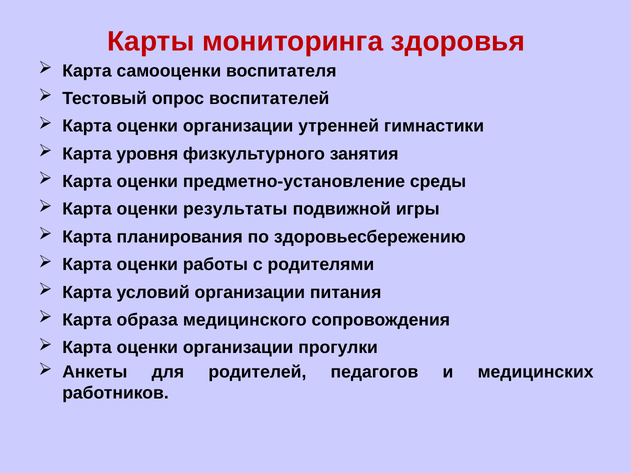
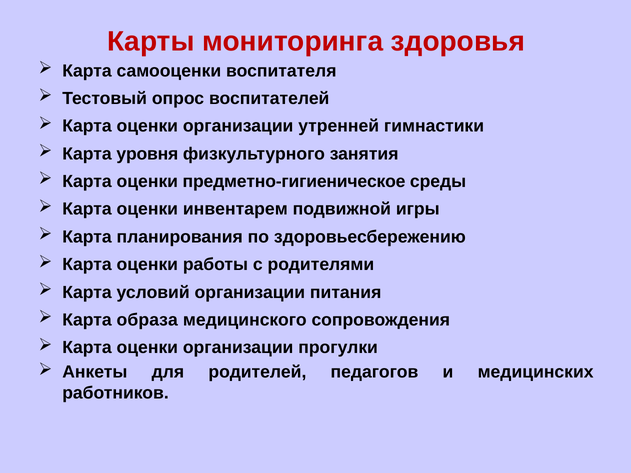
предметно-установление: предметно-установление -> предметно-гигиеническое (294, 182)
результаты: результаты -> инвентарем (235, 209)
